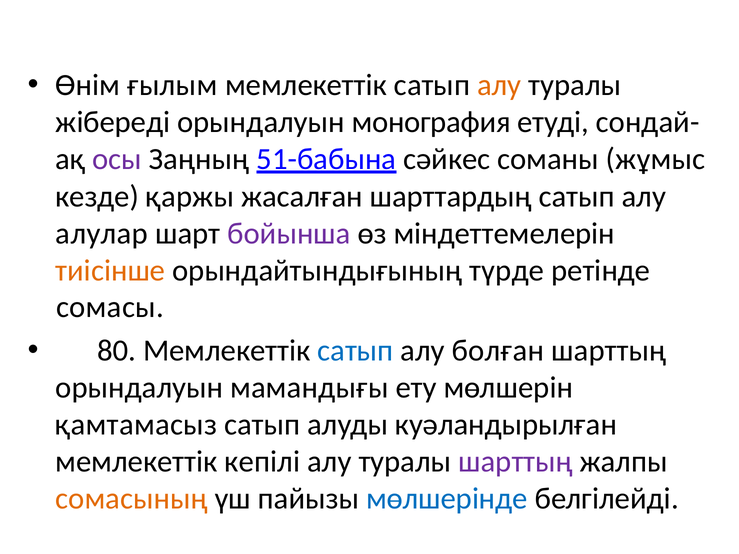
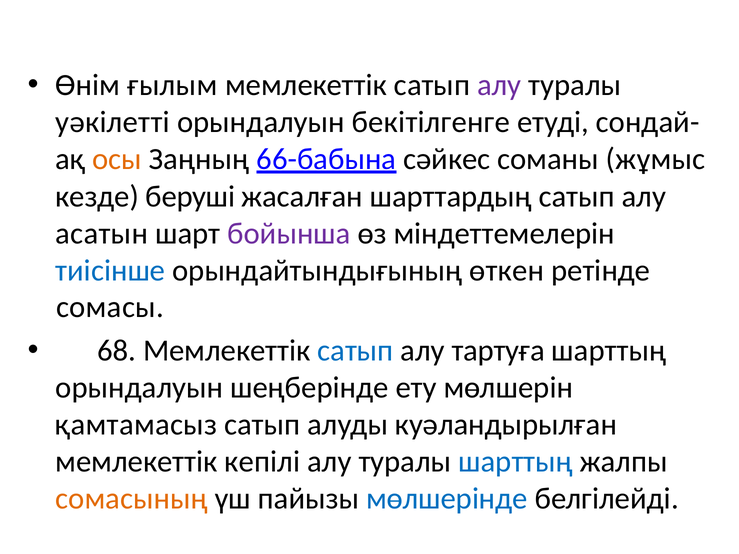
алу colour: orange -> purple (499, 85)
жібереді: жібереді -> уәкілетті (113, 122)
монография: монография -> бекітілгенге (431, 122)
осы colour: purple -> orange (117, 159)
51-бабына: 51-бабына -> 66-бабына (326, 159)
қаржы: қаржы -> беруші (190, 197)
алулар: алулар -> асатын (102, 234)
тиісінше colour: orange -> blue (110, 271)
түрде: түрде -> өткен (507, 271)
80: 80 -> 68 (117, 351)
болған: болған -> тартуға (498, 351)
мамандығы: мамандығы -> шеңберінде (309, 388)
шарттың colour: purple -> blue (516, 462)
